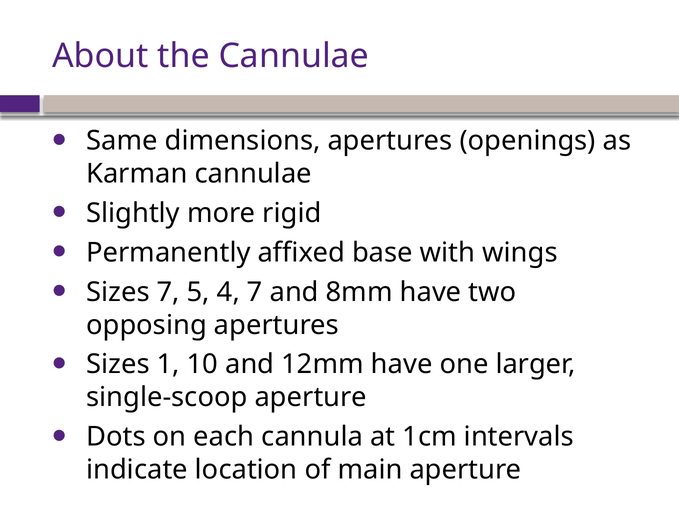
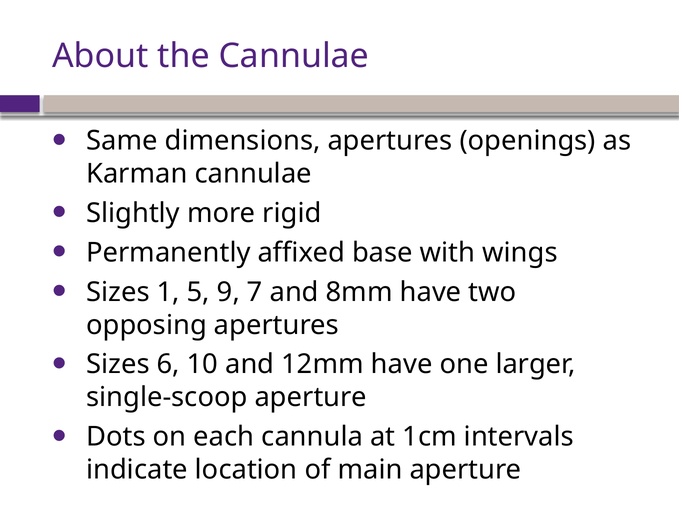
Sizes 7: 7 -> 1 (168, 292)
4: 4 -> 9 (228, 292)
1: 1 -> 6 (168, 364)
